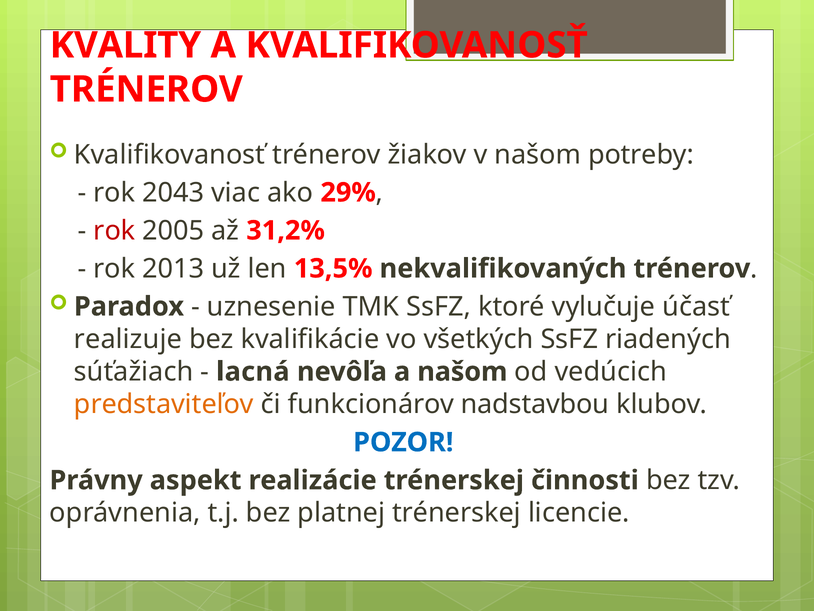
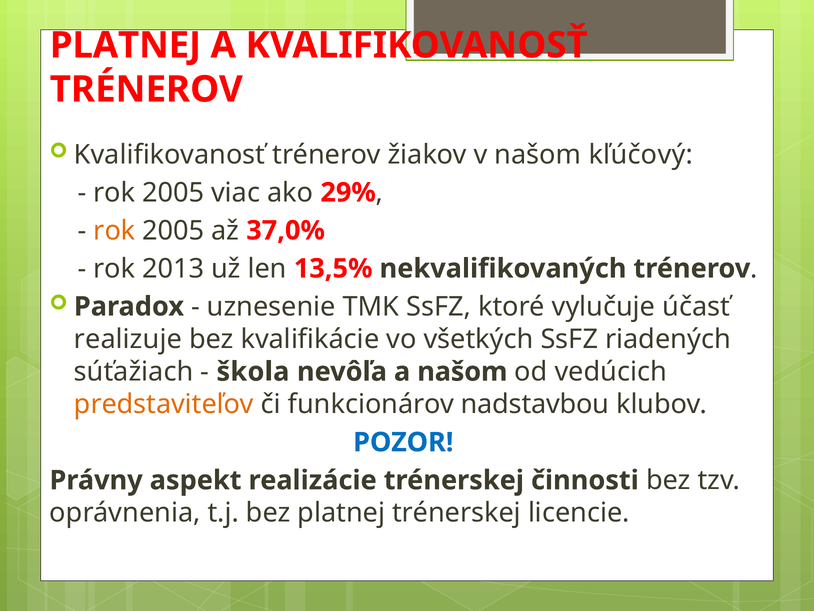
KVALITY: KVALITY -> PLATNEJ (125, 45)
potreby: potreby -> kľúčový (641, 154)
2043: 2043 -> 2005 (173, 192)
rok colour: red -> orange (114, 230)
31,2%: 31,2% -> 37,0% (286, 230)
lacná: lacná -> škola (253, 371)
